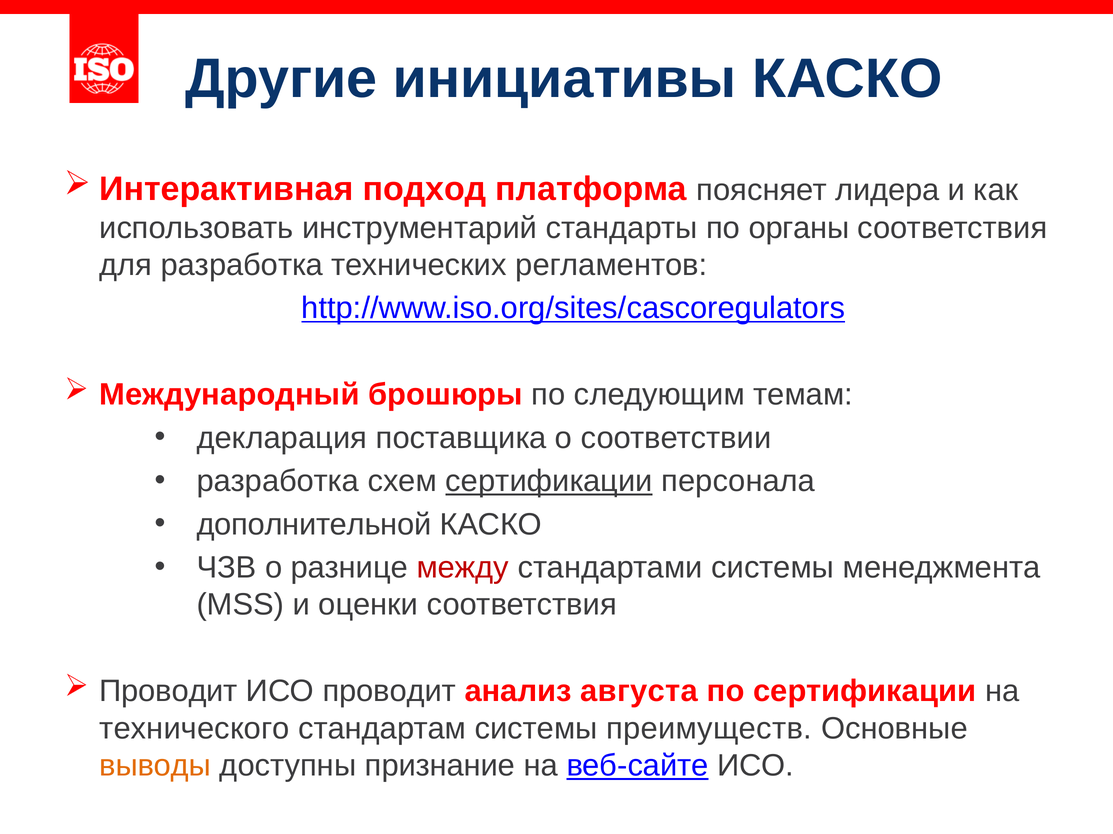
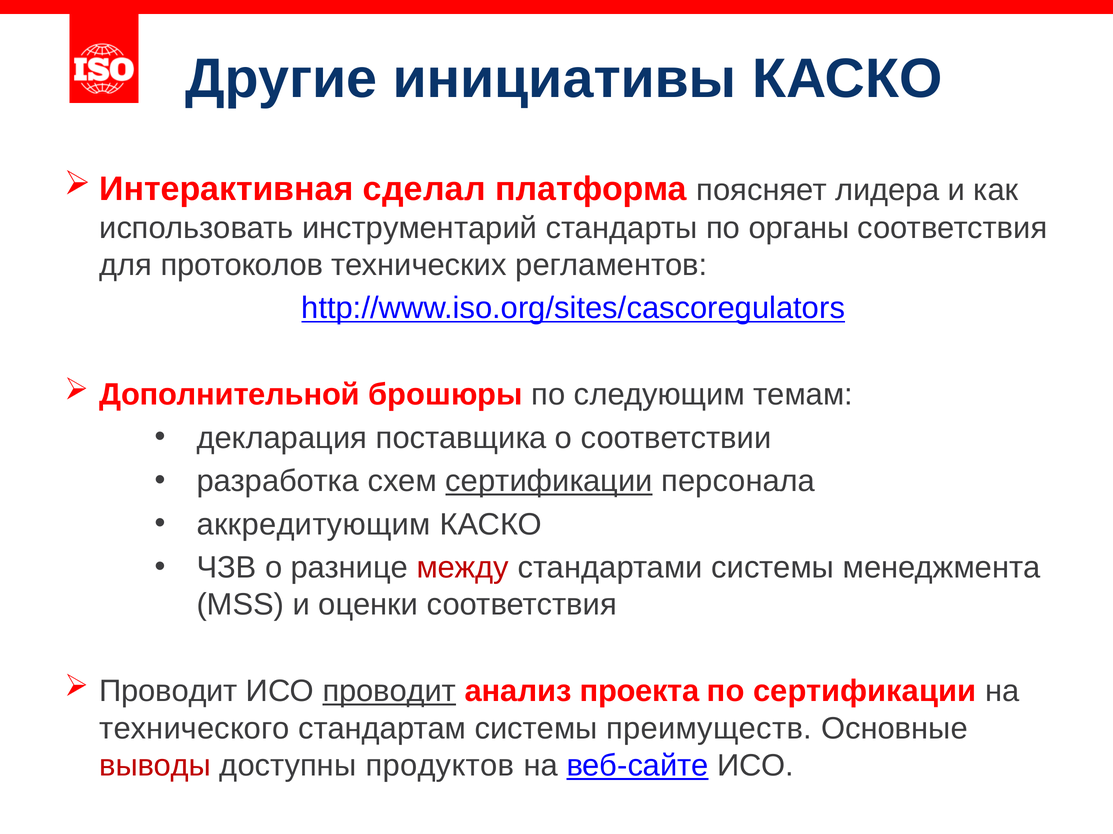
подход: подход -> сделал (424, 189)
для разработка: разработка -> протоколов (242, 265)
Международный: Международный -> Дополнительной (230, 395)
дополнительной: дополнительной -> аккредитующим (314, 525)
проводит underline: none -> present (389, 692)
августа: августа -> проекта (640, 692)
выводы colour: orange -> red (155, 766)
признание: признание -> продуктов (440, 766)
